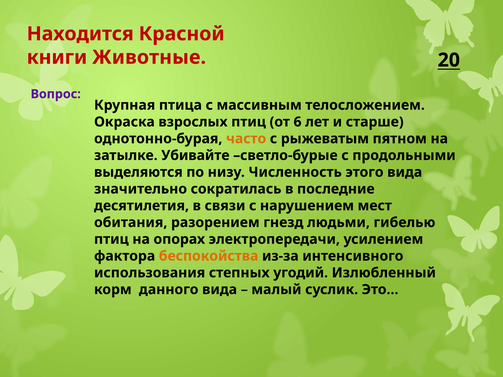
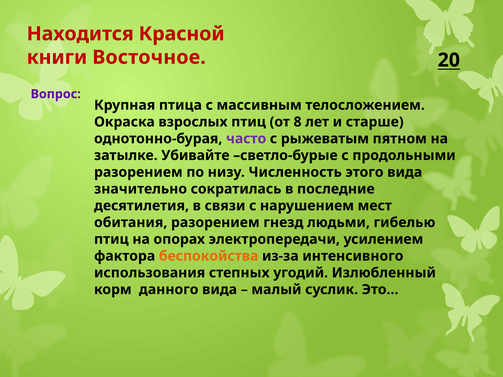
Животные: Животные -> Восточное (149, 57)
6: 6 -> 8 (298, 122)
часто colour: orange -> purple (246, 139)
выделяются: выделяются -> разорением (138, 172)
